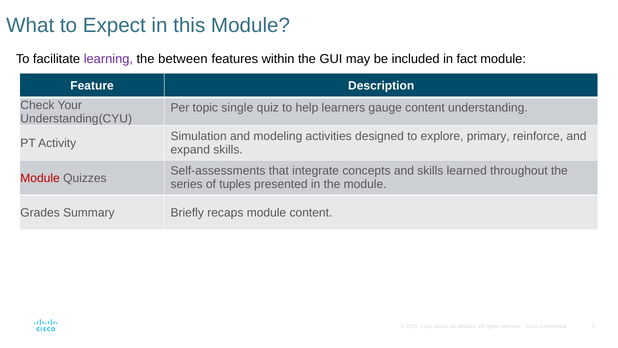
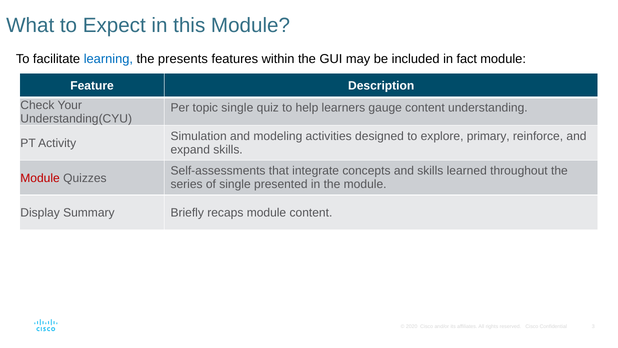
learning colour: purple -> blue (108, 59)
between: between -> presents (183, 59)
of tuples: tuples -> single (235, 184)
Grades: Grades -> Display (40, 213)
